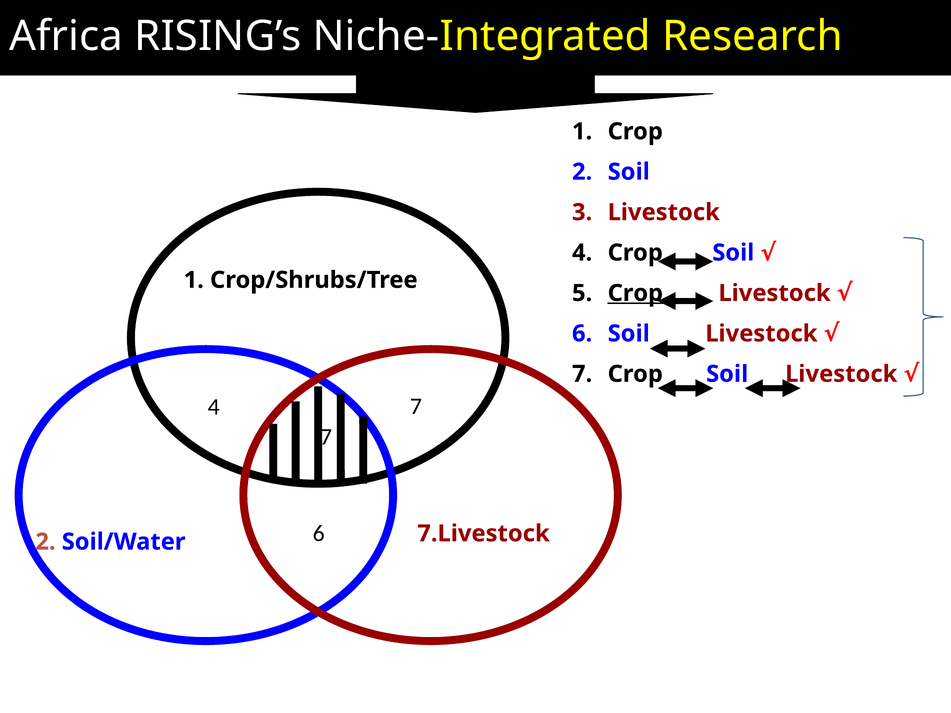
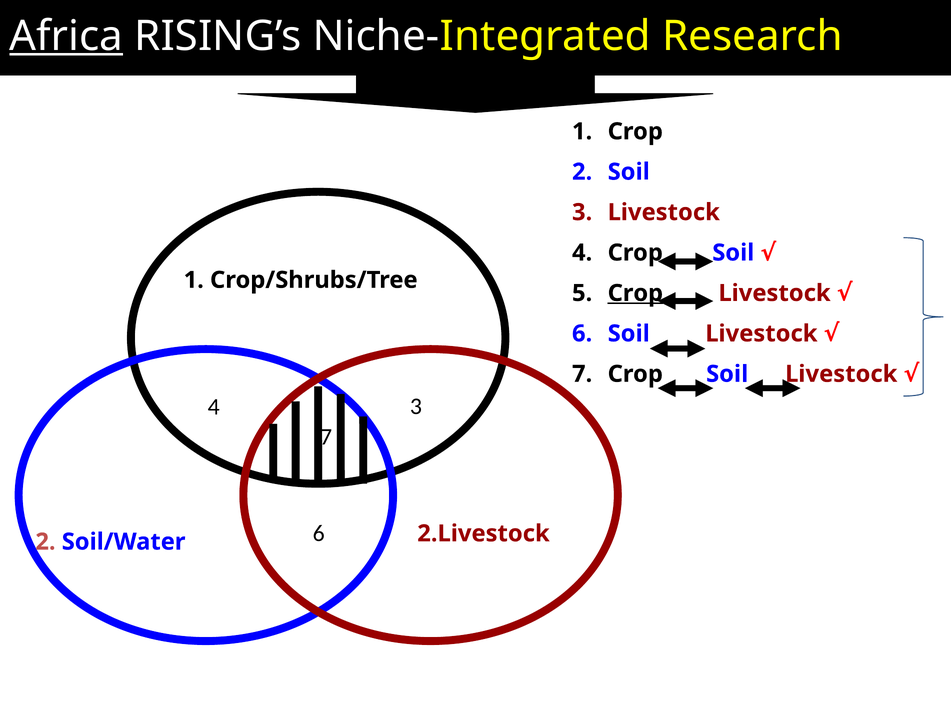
Africa underline: none -> present (66, 36)
4 7: 7 -> 3 (416, 406)
7.Livestock: 7.Livestock -> 2.Livestock (483, 534)
